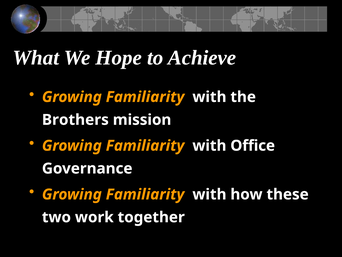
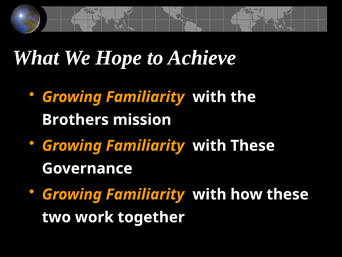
with Office: Office -> These (253, 145)
